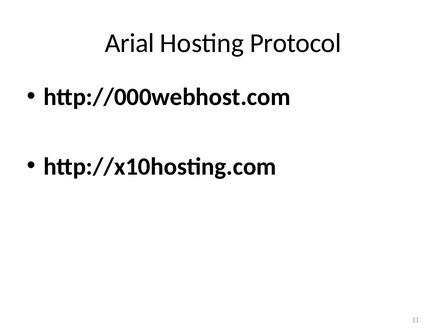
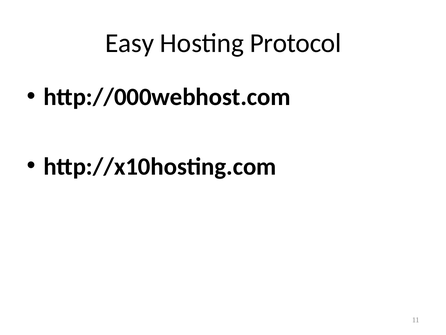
Arial: Arial -> Easy (130, 43)
